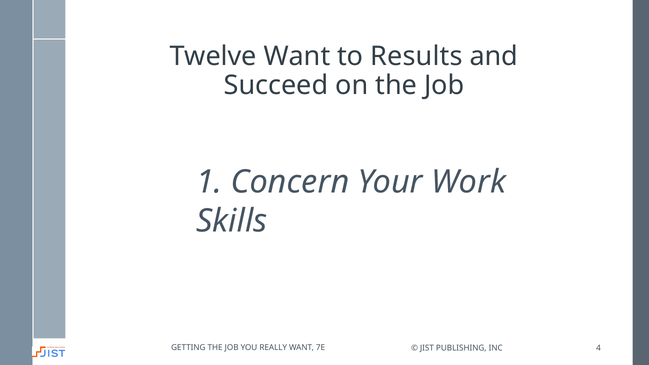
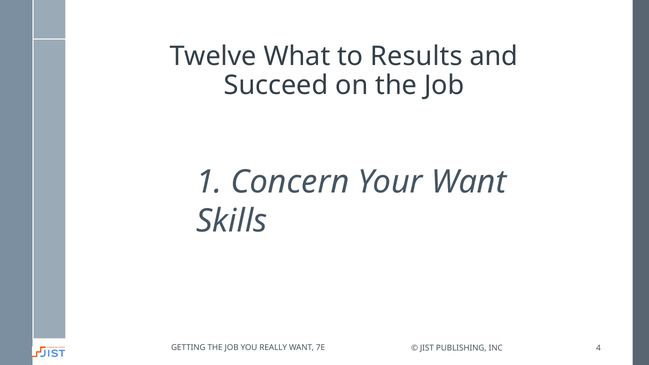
Twelve Want: Want -> What (297, 56)
Your Work: Work -> Want (469, 182)
